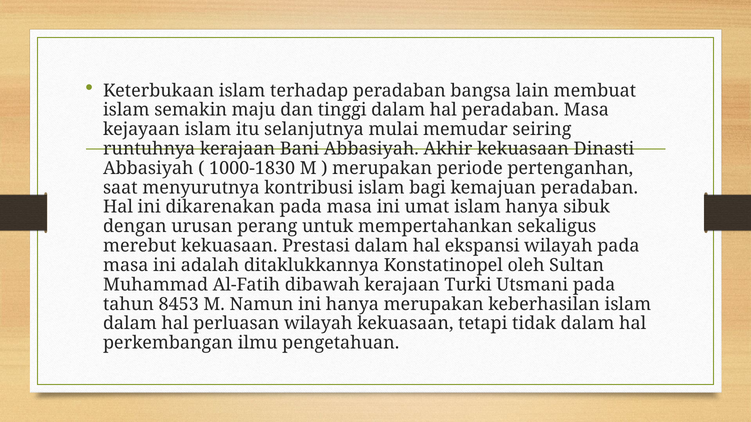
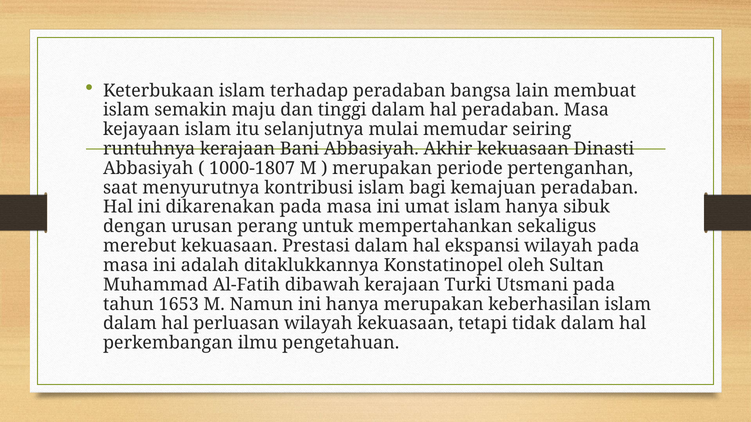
1000-1830: 1000-1830 -> 1000-1807 (252, 168)
8453: 8453 -> 1653 (179, 304)
